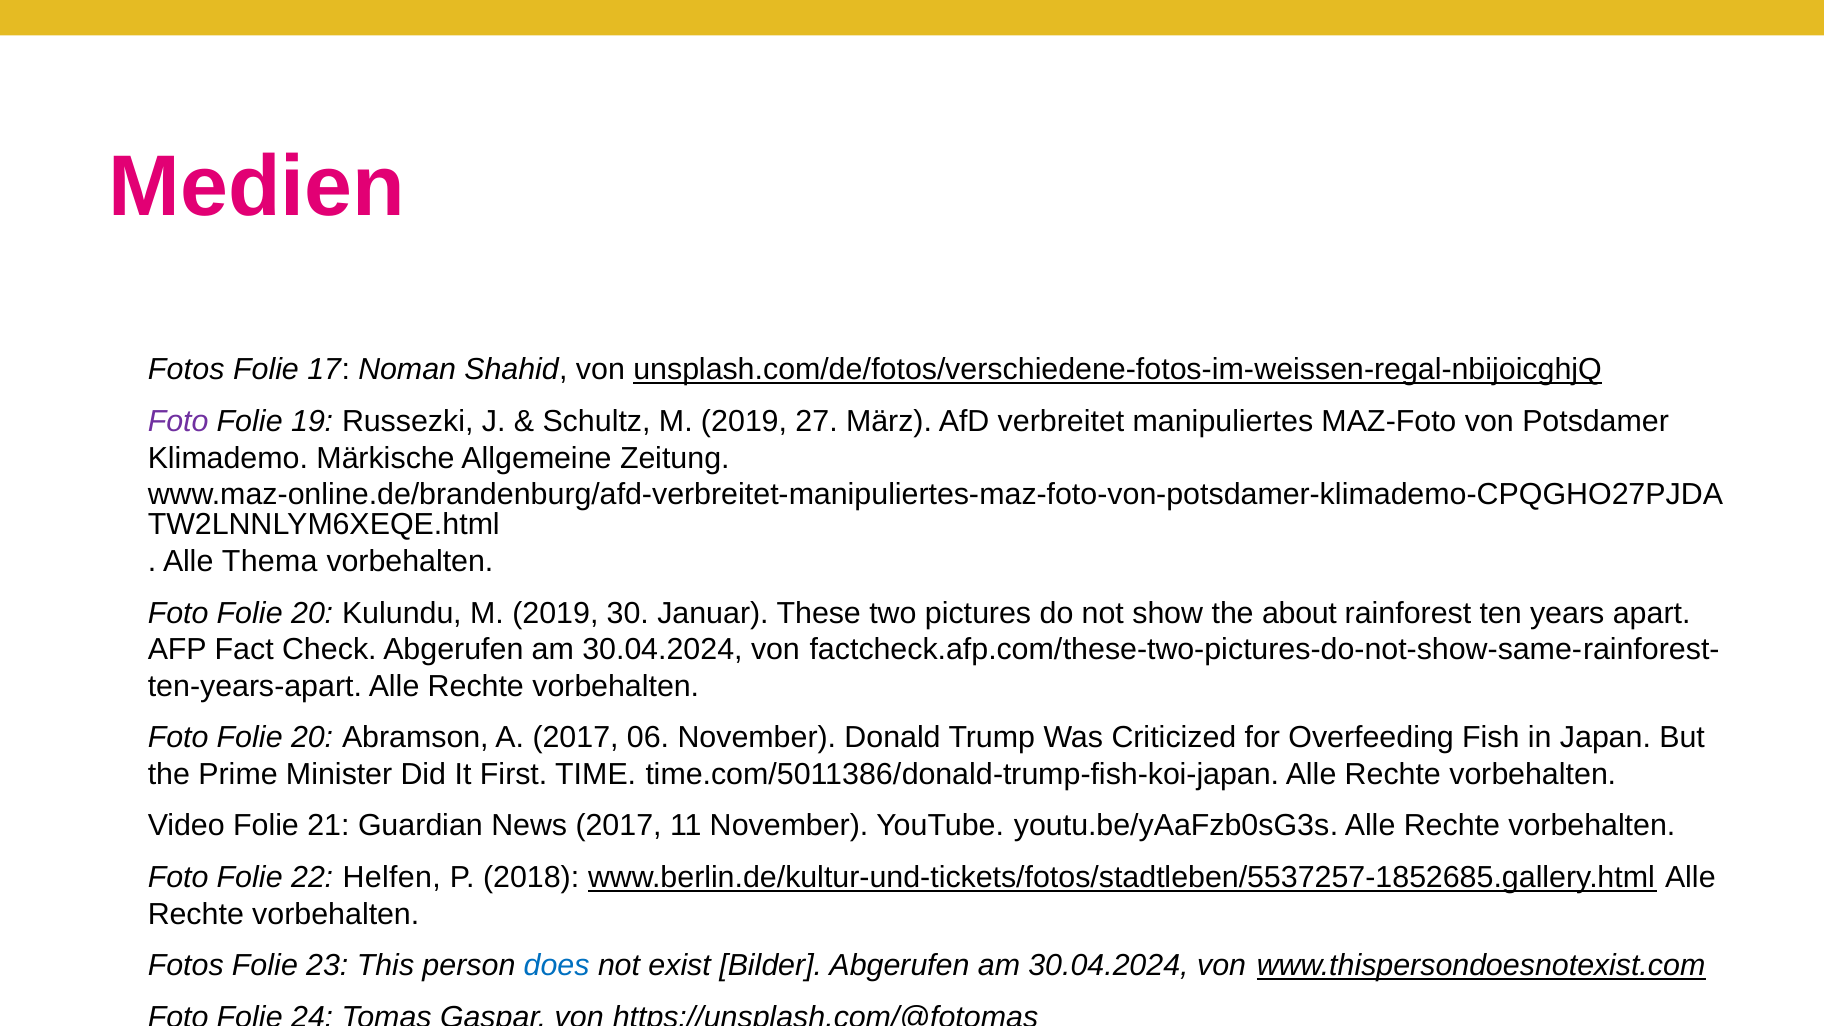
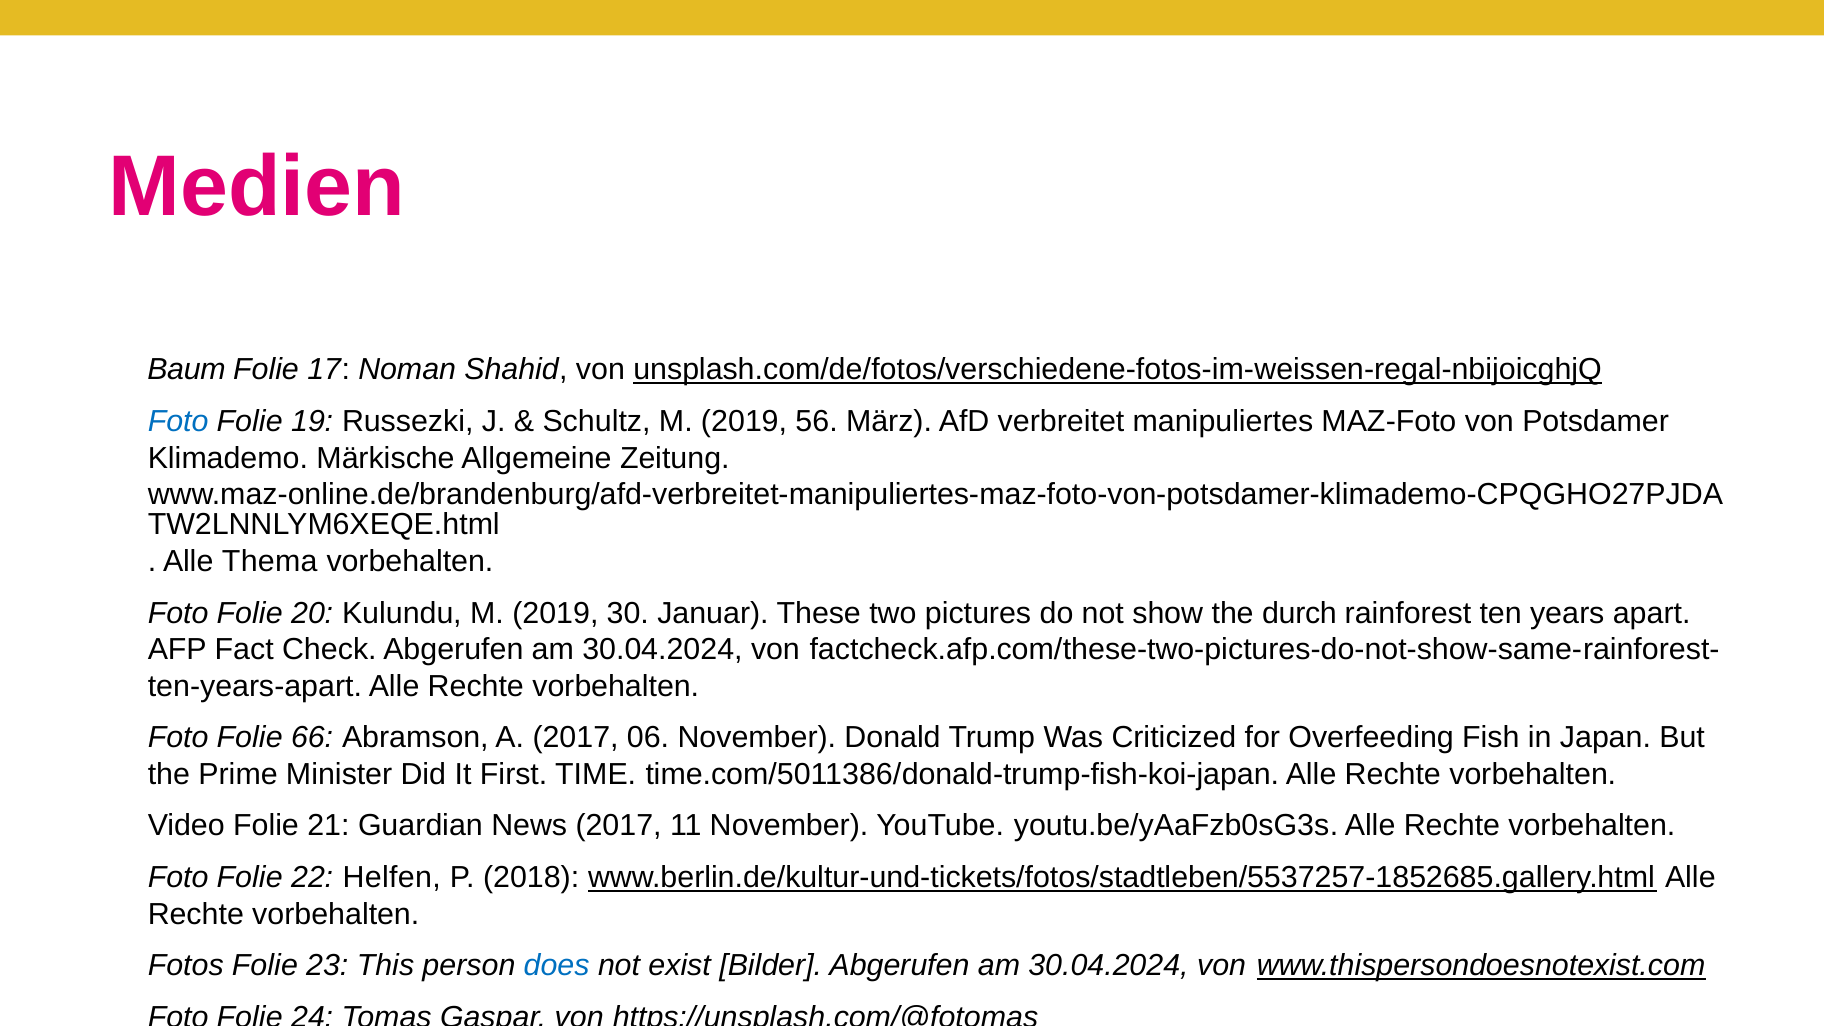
Fotos: Fotos -> Baum (186, 370)
Foto colour: purple -> blue (178, 422)
27: 27 -> 56 (817, 422)
about: about -> durch (1299, 613)
20: 20 -> 66 (312, 738)
